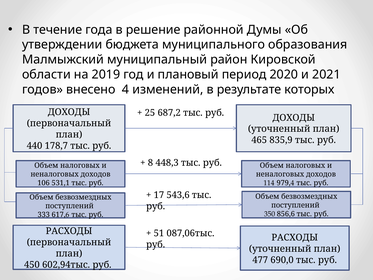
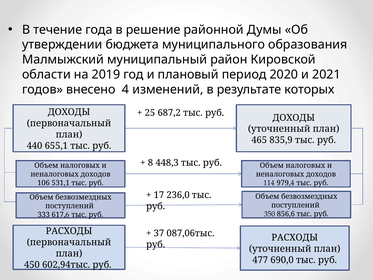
178,7: 178,7 -> 655,1 (56, 146)
543,6: 543,6 -> 236,0 (178, 195)
51: 51 -> 37 (159, 233)
